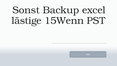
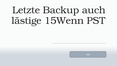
Sonst: Sonst -> Letzte (26, 10)
excel: excel -> auch (94, 10)
